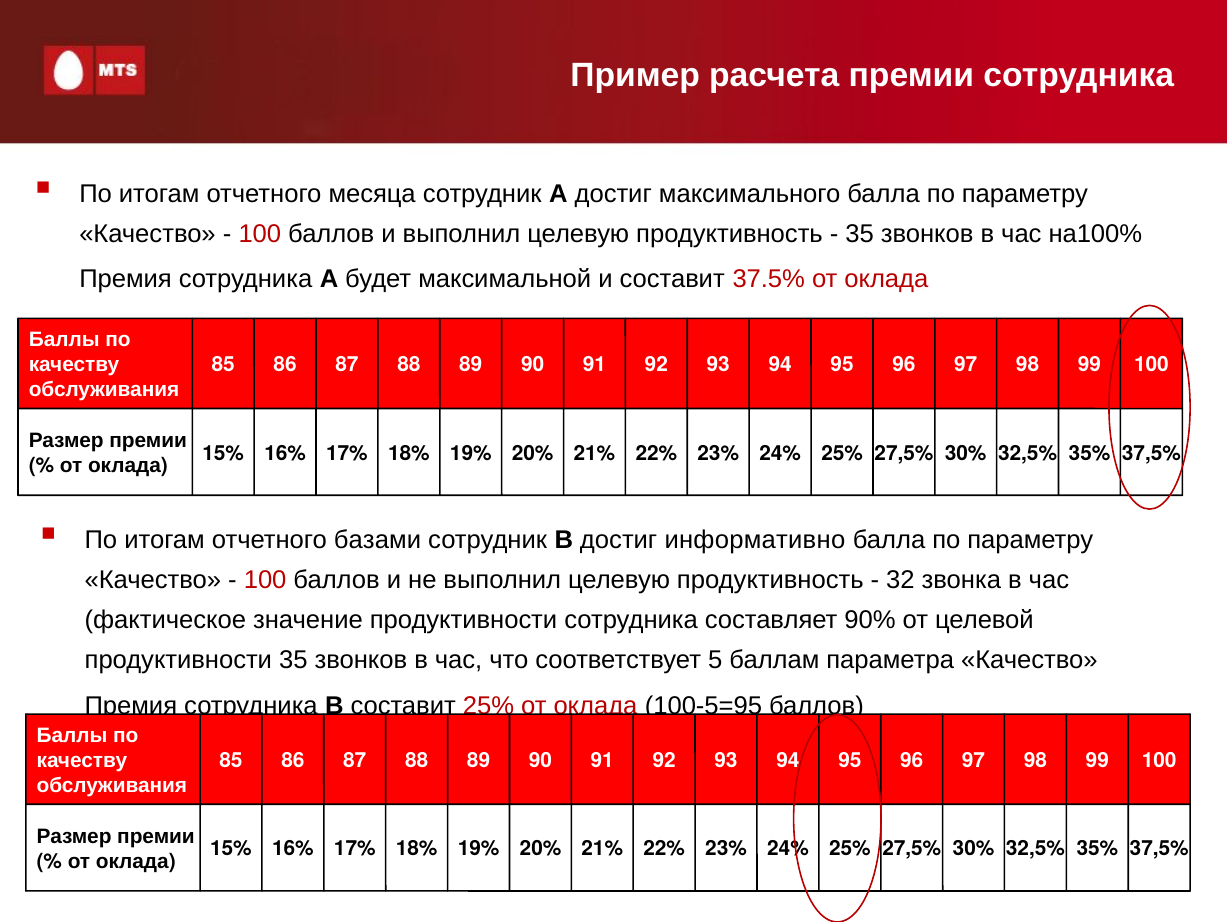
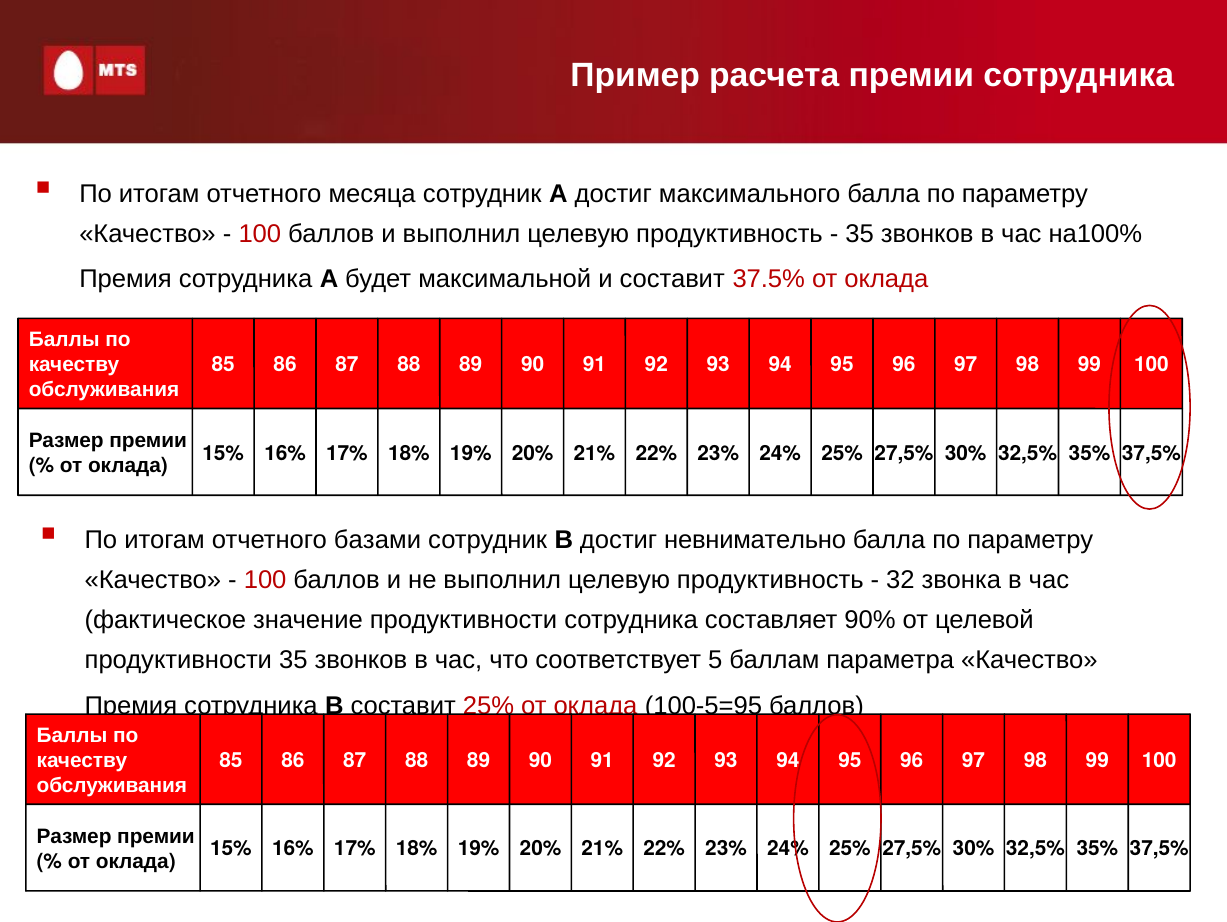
информативно: информативно -> невнимательно (755, 541)
